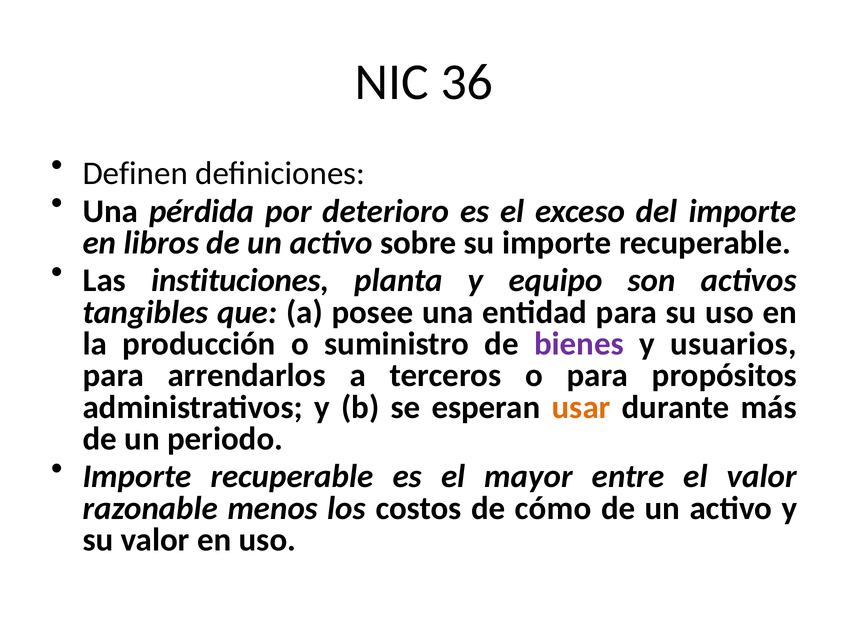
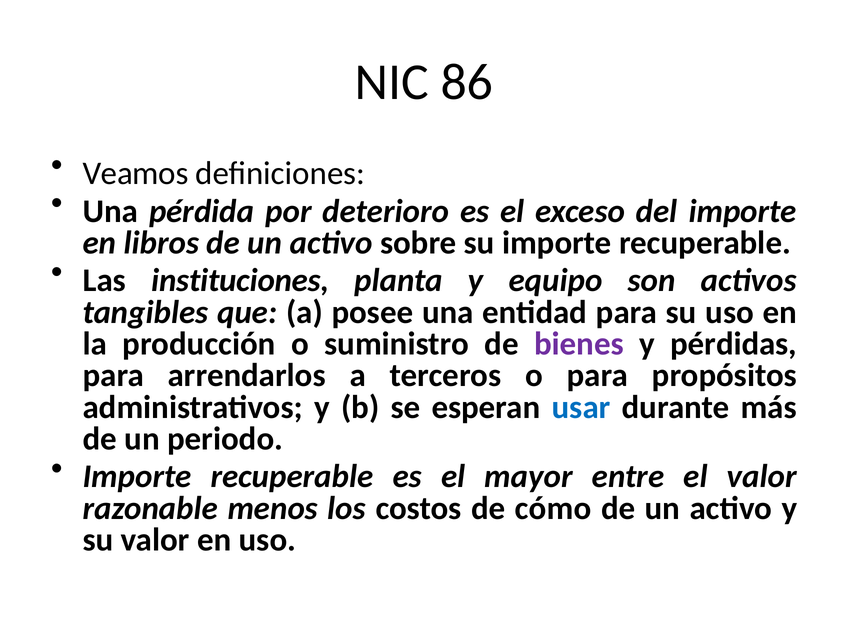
36: 36 -> 86 (467, 82)
Definen: Definen -> Veamos (135, 173)
usuarios: usuarios -> pérdidas (734, 344)
usar colour: orange -> blue (581, 407)
